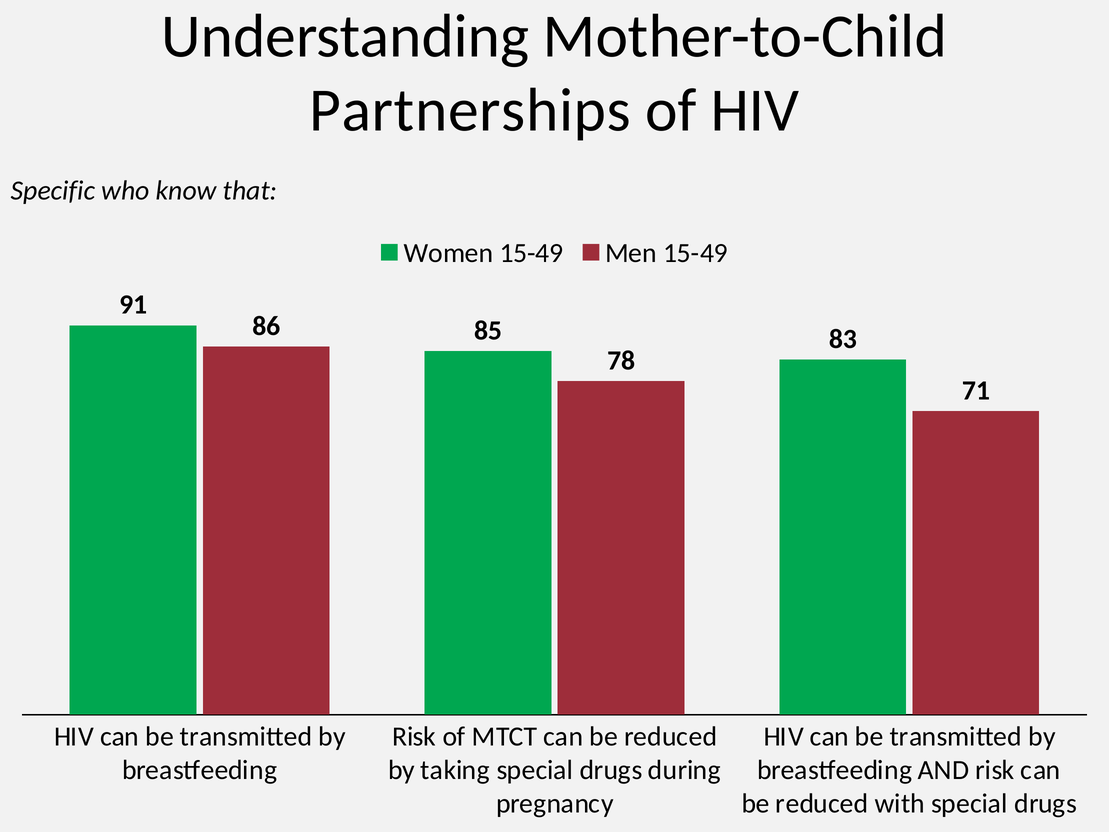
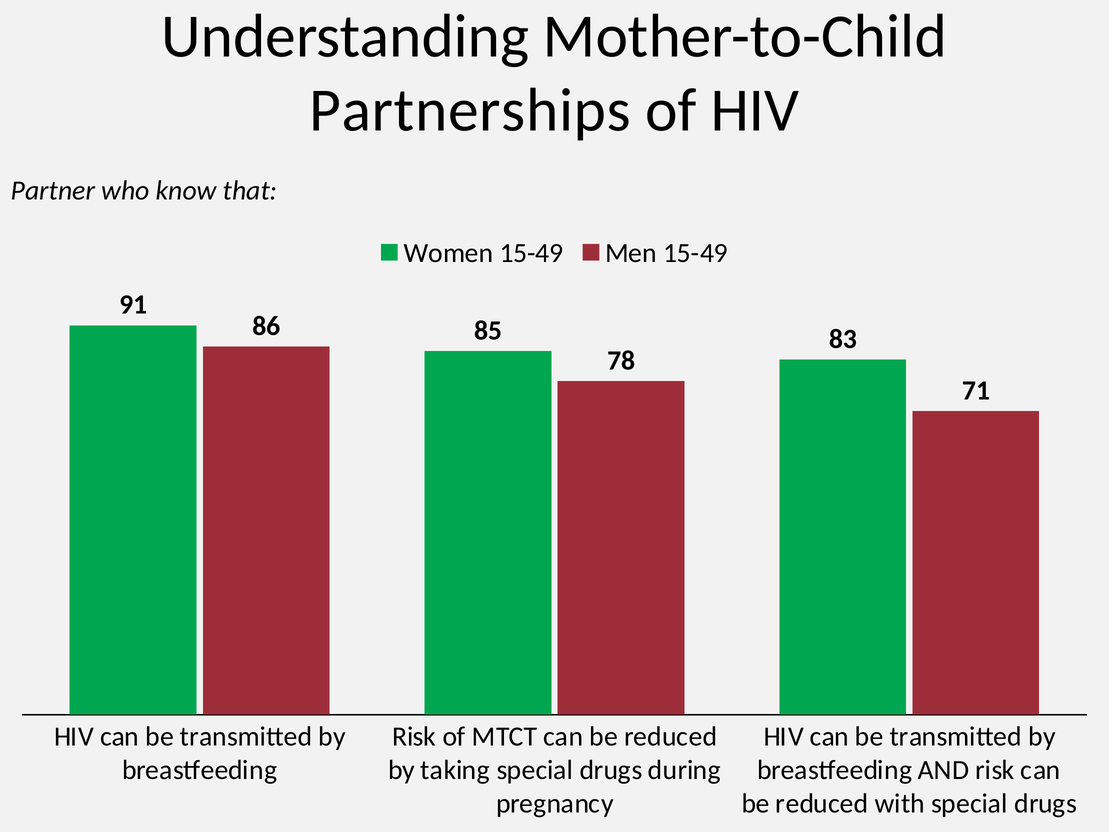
Specific: Specific -> Partner (53, 190)
